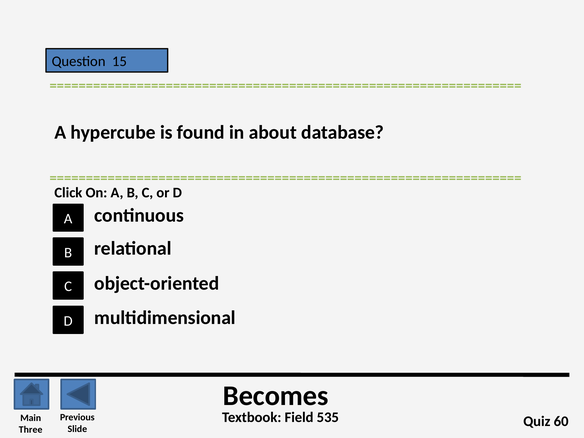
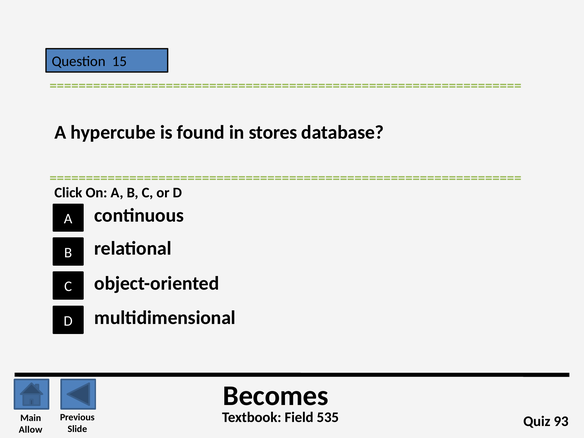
about: about -> stores (273, 132)
60: 60 -> 93 (561, 421)
Three: Three -> Allow (31, 430)
